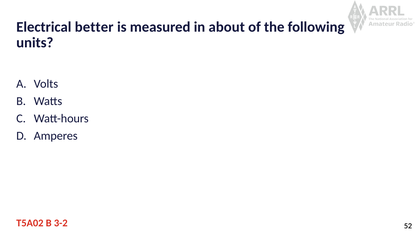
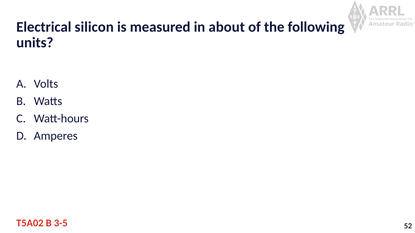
better: better -> silicon (94, 27)
3-2: 3-2 -> 3-5 (61, 224)
